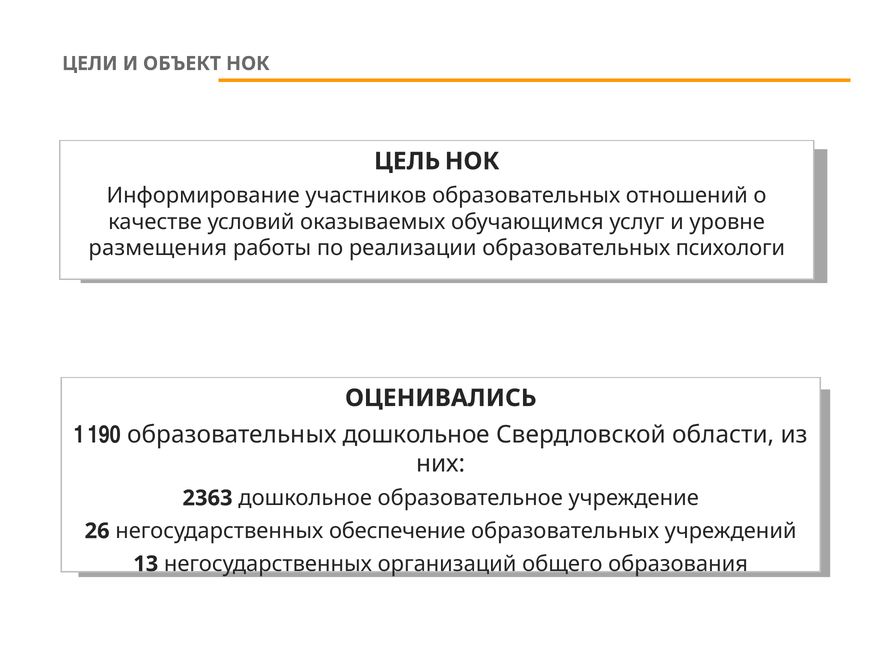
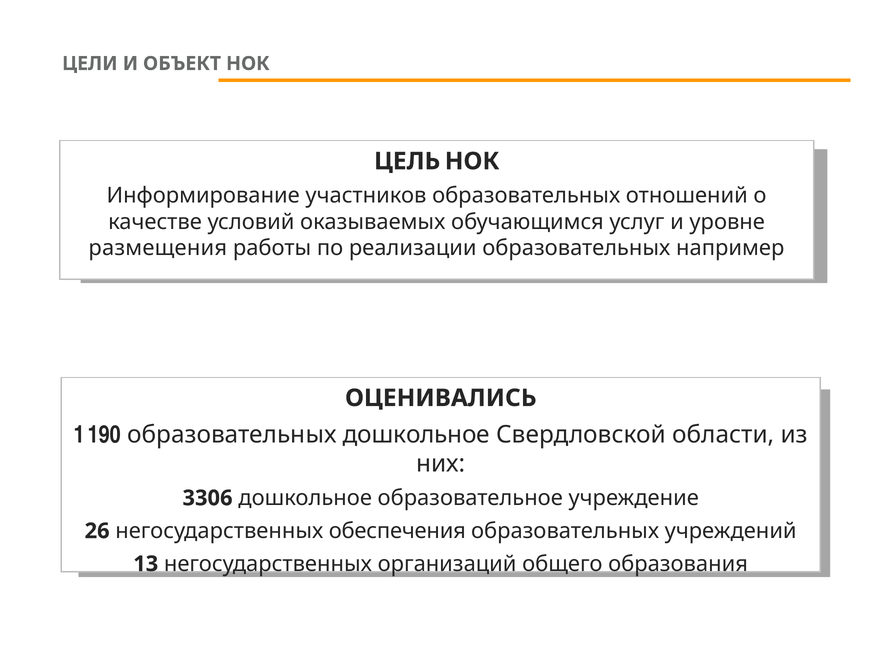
психологи: психологи -> например (730, 248)
2363: 2363 -> 3306 (208, 498)
обеспечение: обеспечение -> обеспечения (397, 531)
